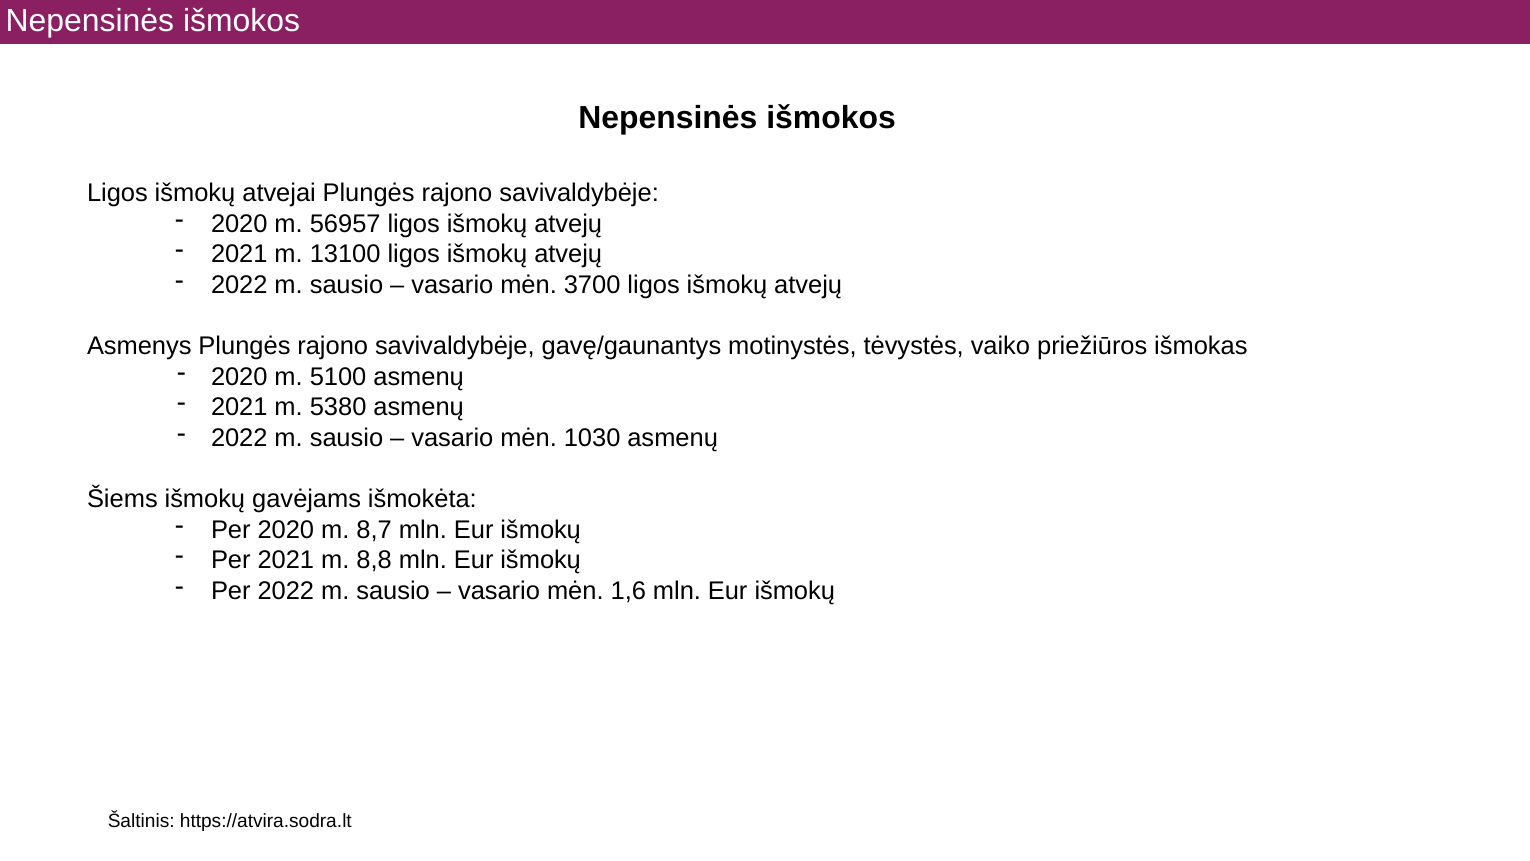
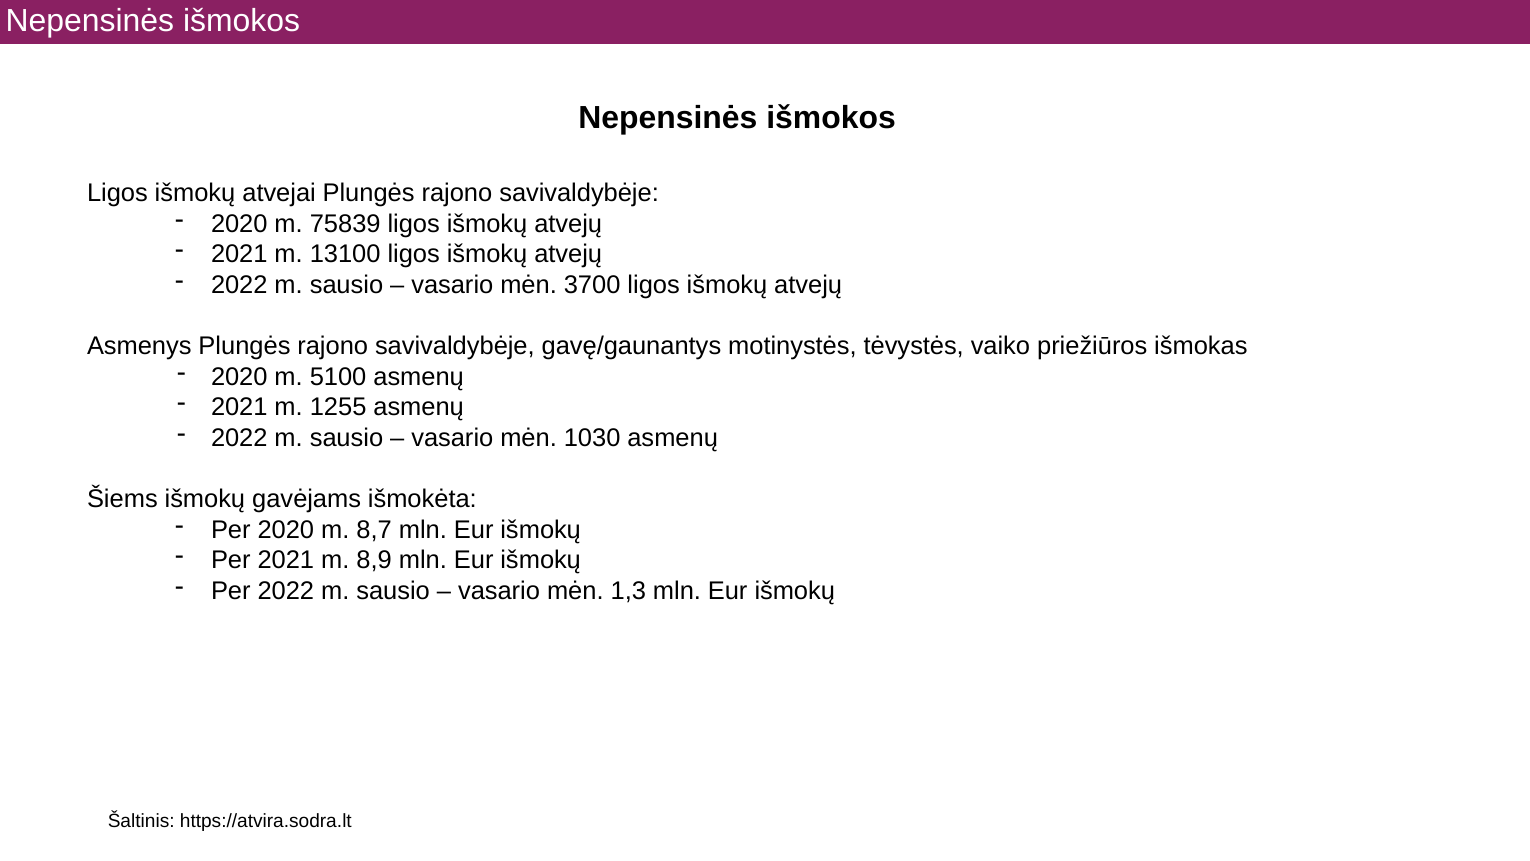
56957: 56957 -> 75839 (345, 224)
5380: 5380 -> 1255 (338, 407)
8,8: 8,8 -> 8,9 (374, 560)
1,6: 1,6 -> 1,3 (628, 591)
